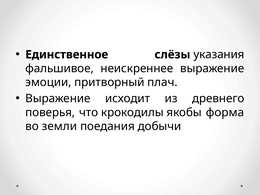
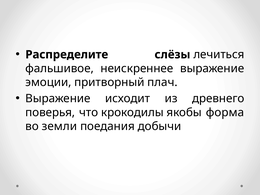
Единственное: Единственное -> Распределите (67, 55)
указания: указания -> лечиться (219, 55)
